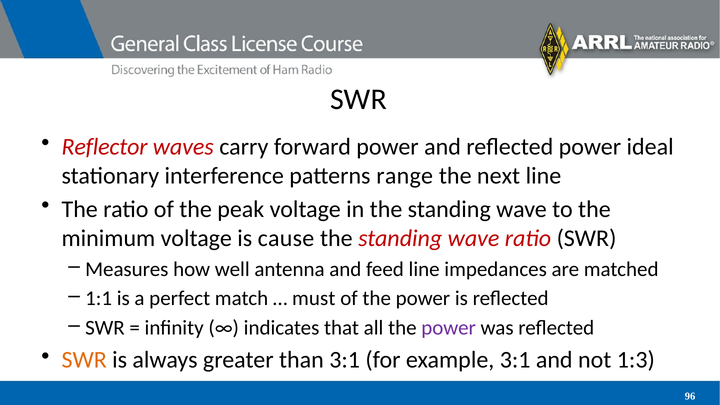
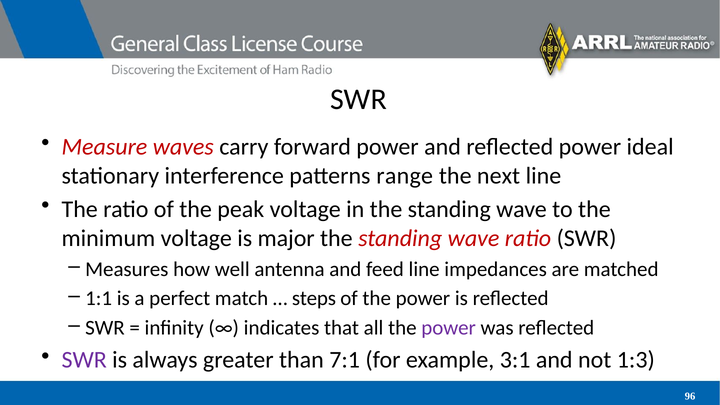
Reflector: Reflector -> Measure (104, 147)
cause: cause -> major (286, 238)
must: must -> steps (314, 299)
SWR colour: orange -> purple (84, 360)
than 3:1: 3:1 -> 7:1 (345, 360)
